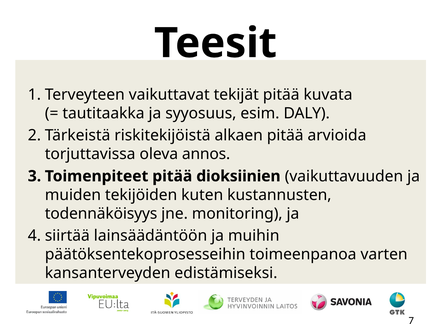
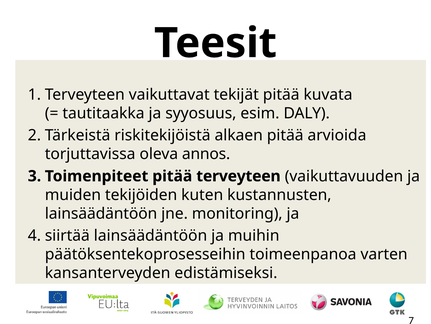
dioksiinien: dioksiinien -> terveyteen (238, 176)
todennäköisyys: todennäköisyys -> lainsäädäntöön (101, 213)
